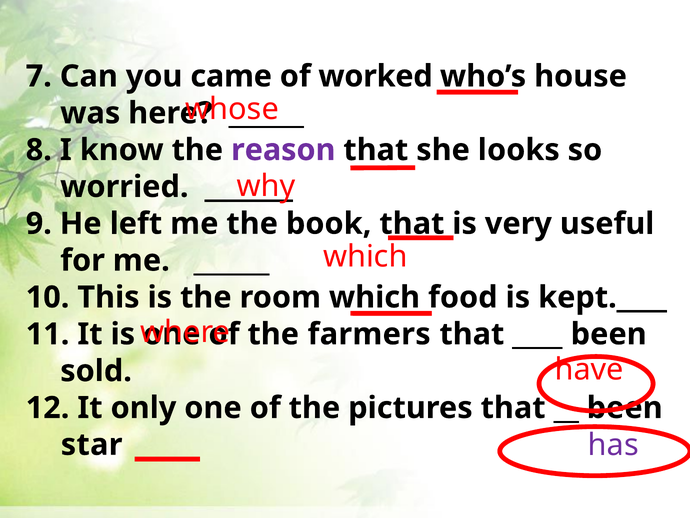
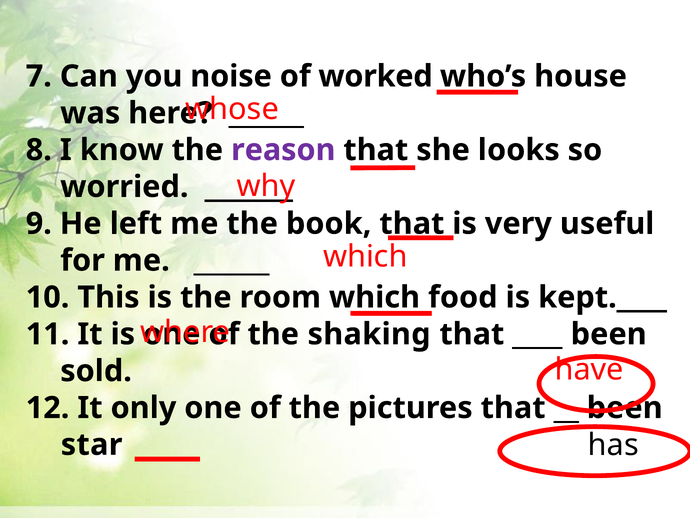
came: came -> noise (231, 76)
farmers: farmers -> shaking (369, 334)
has colour: purple -> black (613, 445)
